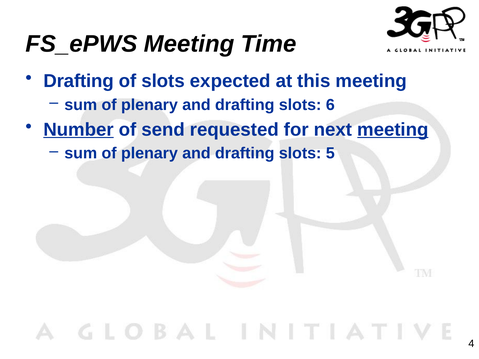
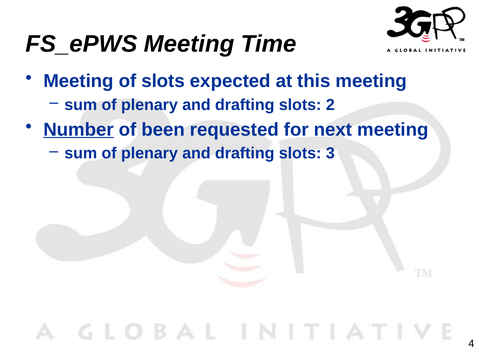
Drafting: Drafting -> Meeting (79, 81)
6: 6 -> 2 (330, 105)
send: send -> been (163, 130)
meeting underline: present -> none (393, 130)
5: 5 -> 3 (330, 153)
